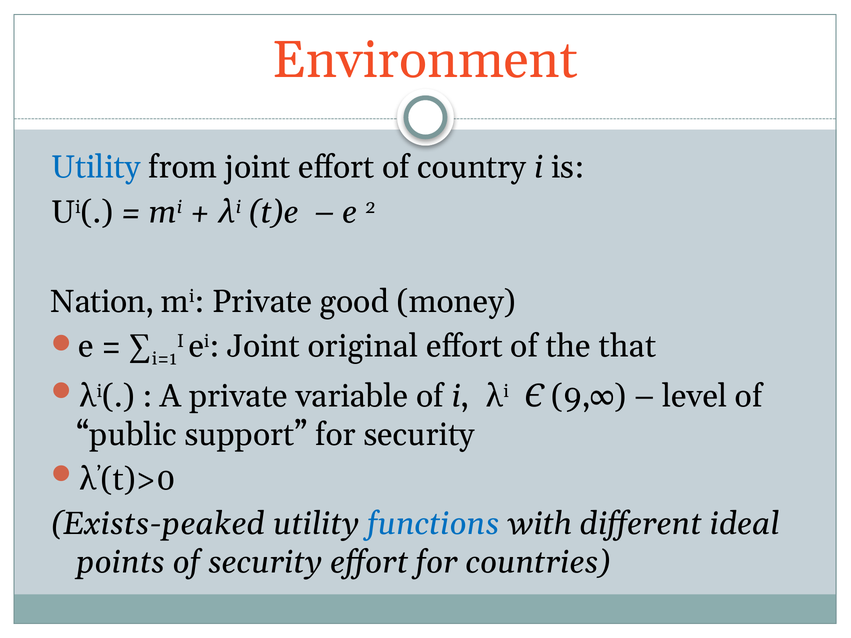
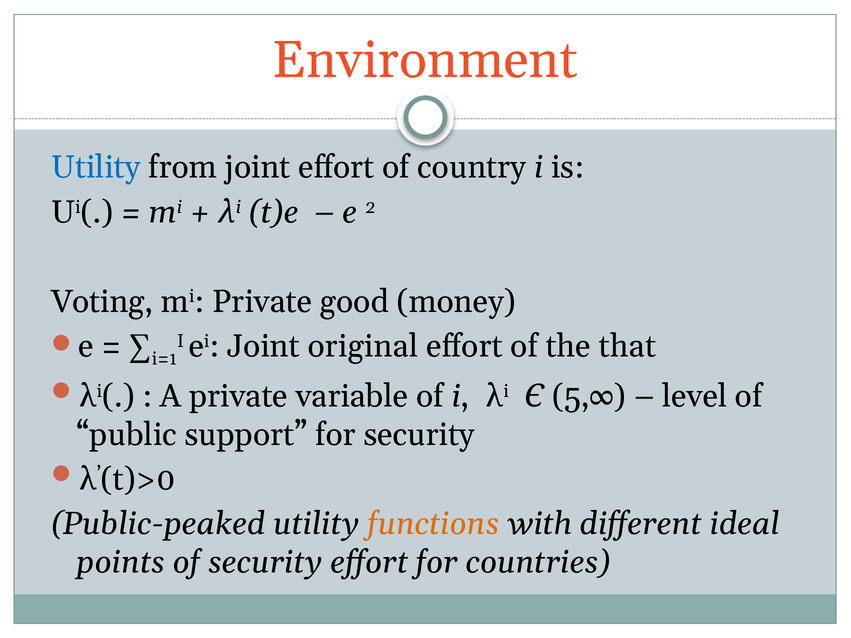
Nation: Nation -> Voting (102, 302)
9,∞: 9,∞ -> 5,∞ (589, 396)
Exists-peaked: Exists-peaked -> Public-peaked (158, 524)
functions colour: blue -> orange (433, 524)
